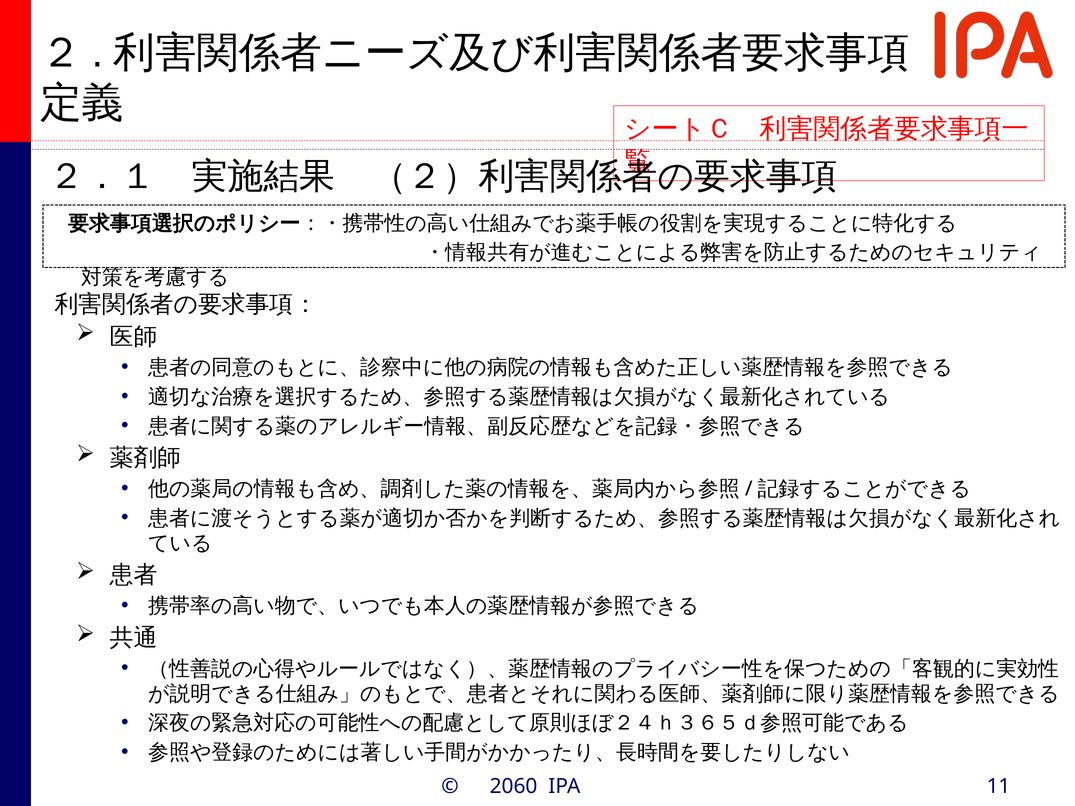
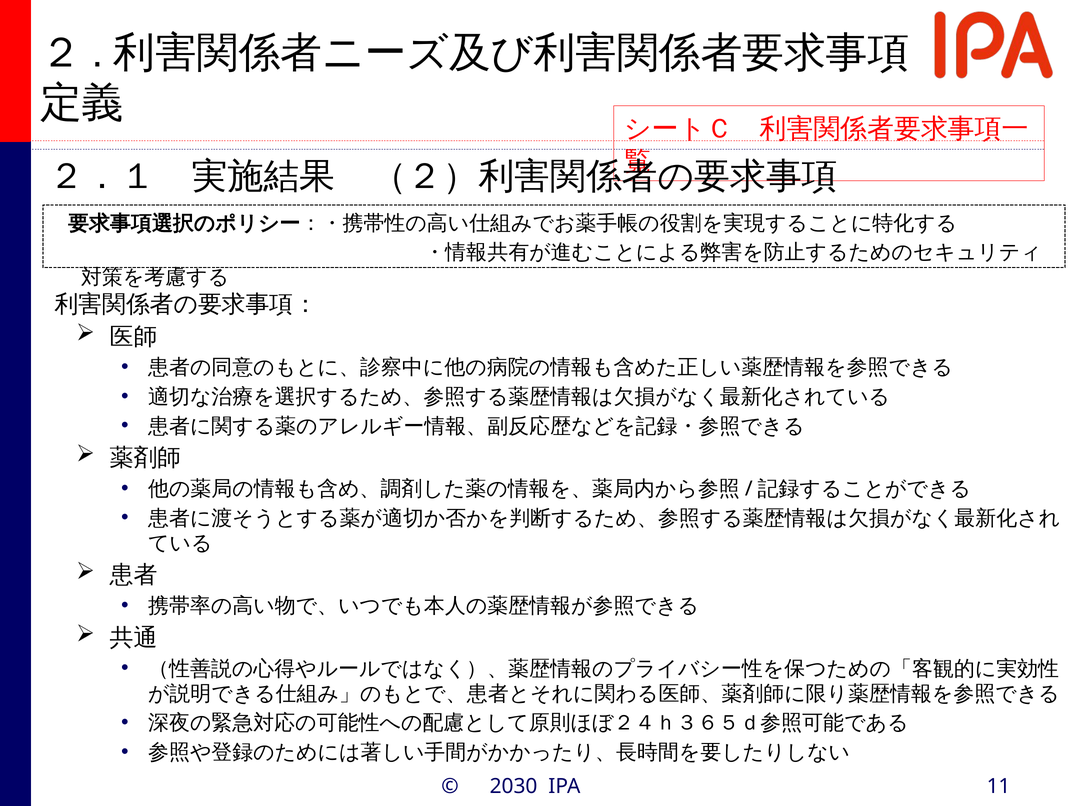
2060: 2060 -> 2030 (514, 787)
